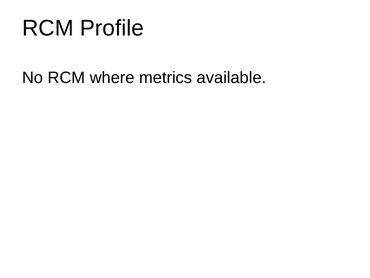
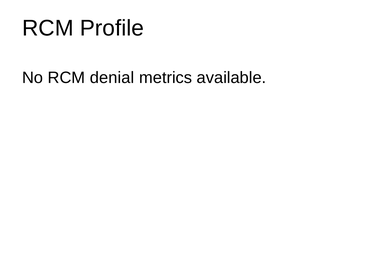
where: where -> denial (112, 78)
